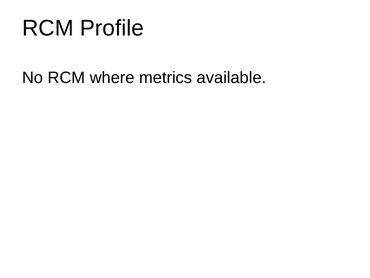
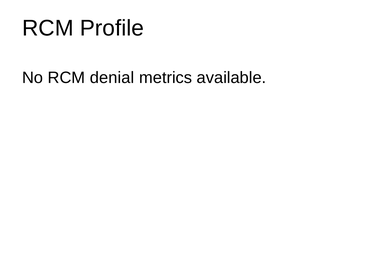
where: where -> denial (112, 78)
